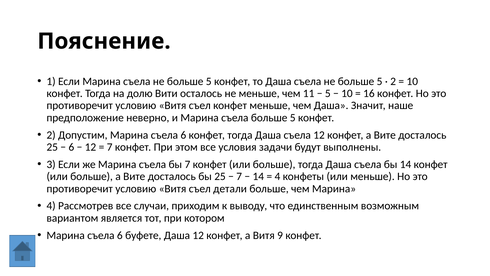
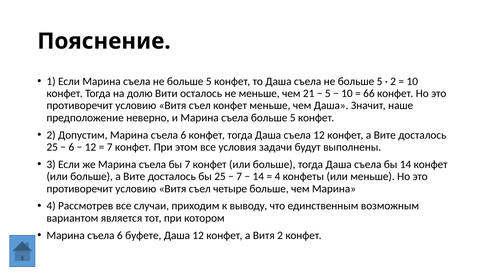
11: 11 -> 21 (309, 93)
16: 16 -> 66 (369, 93)
детали: детали -> четыре (230, 188)
Витя 9: 9 -> 2 (280, 235)
